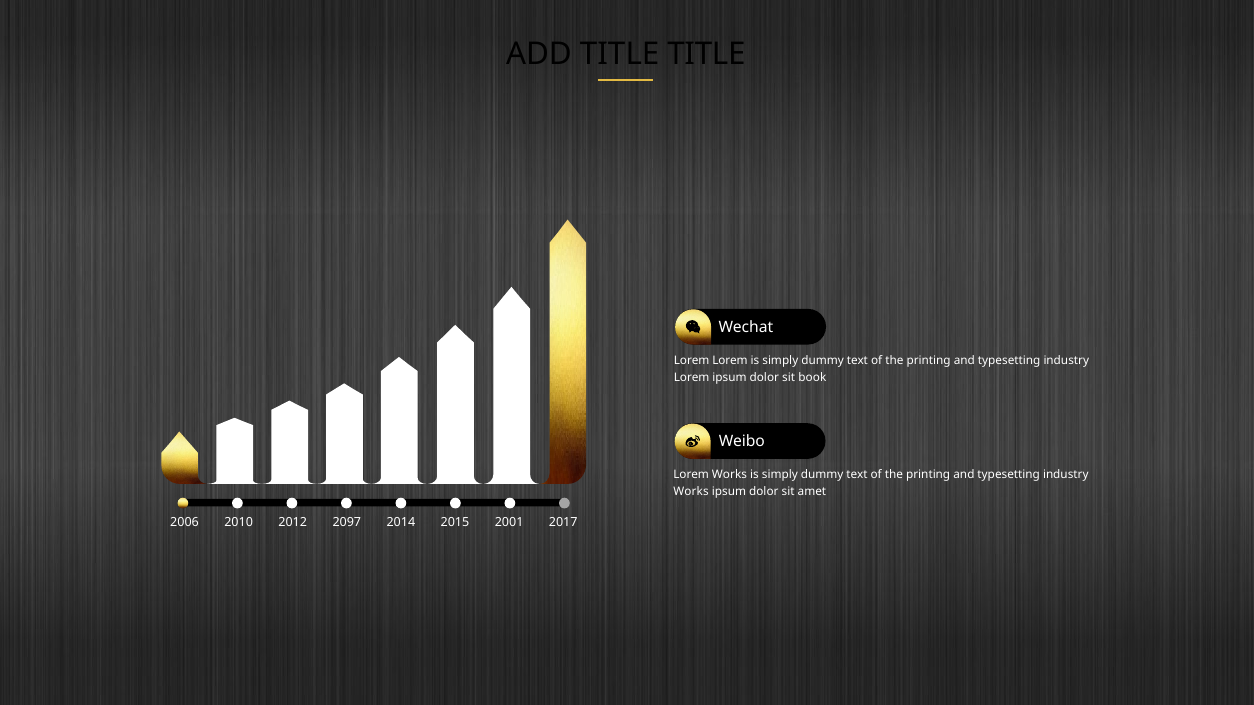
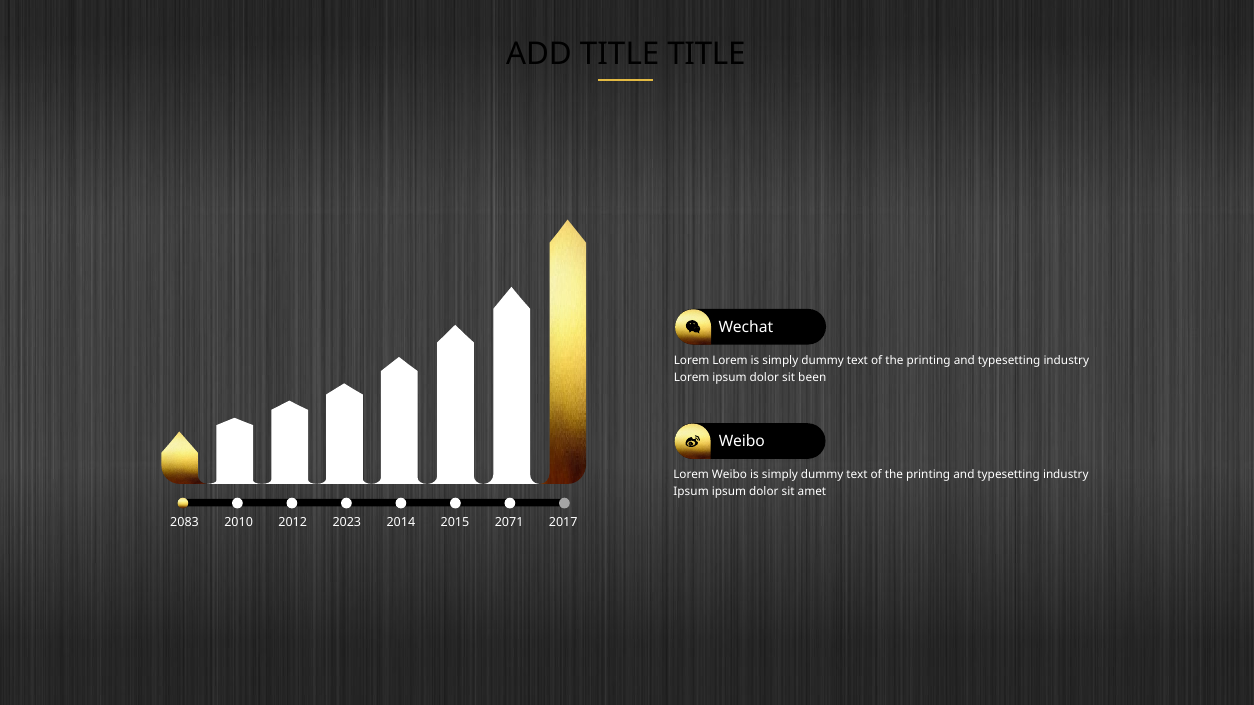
book: book -> been (812, 378)
Lorem Works: Works -> Weibo (729, 475)
Works: Works -> Ipsum (691, 492)
2006: 2006 -> 2083 (185, 523)
2097: 2097 -> 2023 (347, 523)
2001: 2001 -> 2071 (509, 523)
